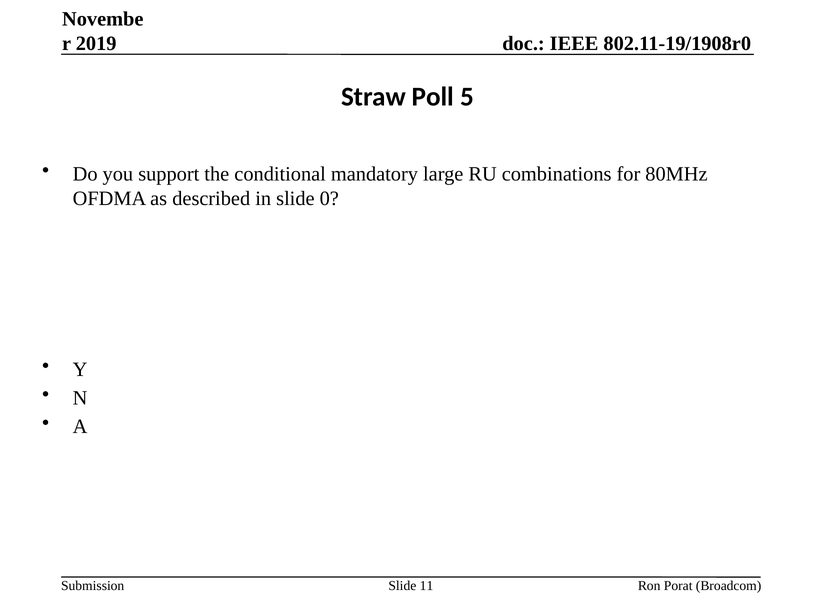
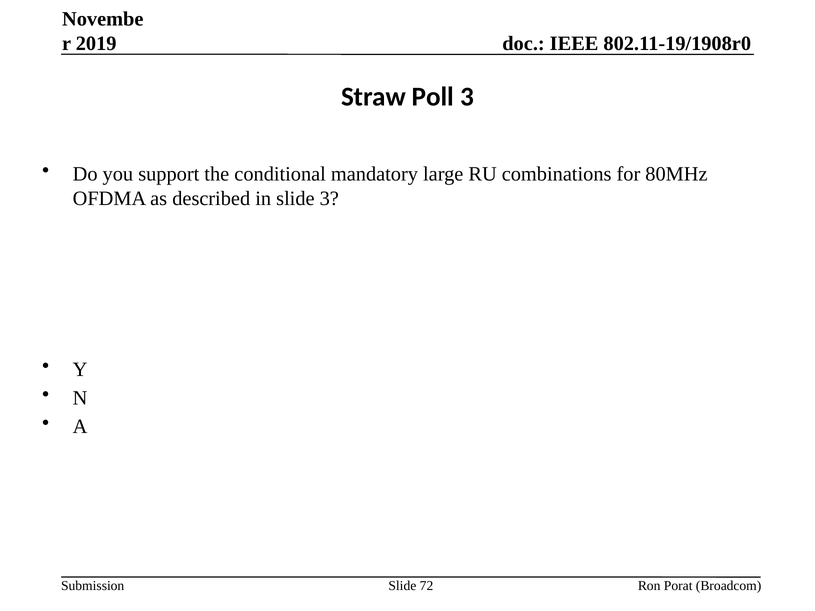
Poll 5: 5 -> 3 (467, 97)
slide 0: 0 -> 3 (329, 198)
11: 11 -> 72 (427, 586)
